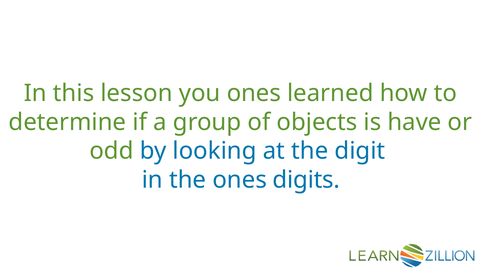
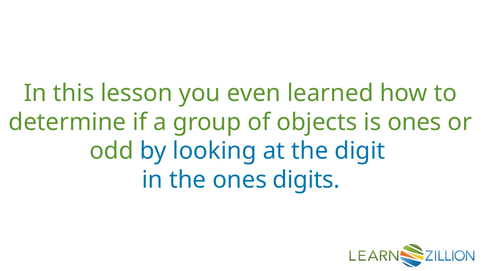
you ones: ones -> even (254, 93)
is have: have -> ones (414, 122)
